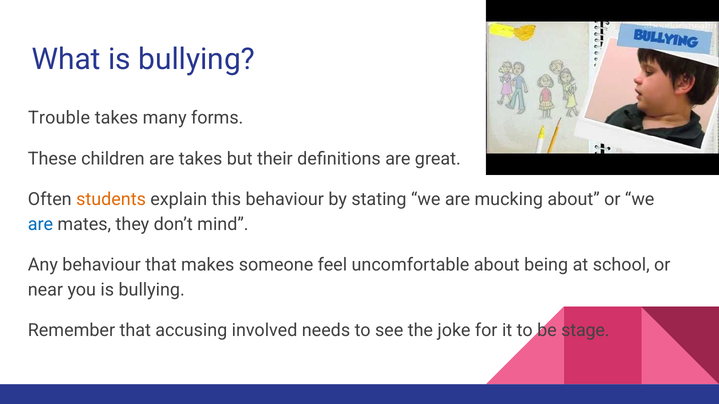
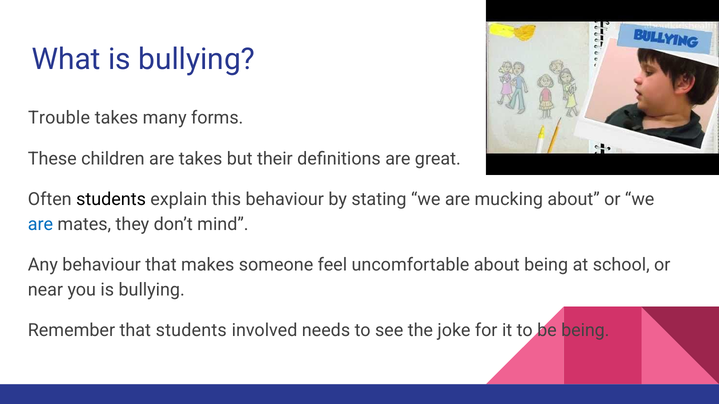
students colour: orange -> black (111, 200)
that accusing: accusing -> students (191, 331)
be stage: stage -> being (585, 331)
